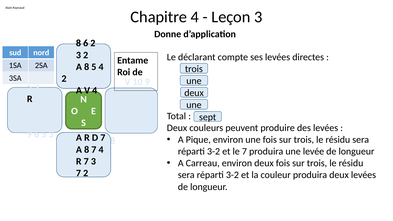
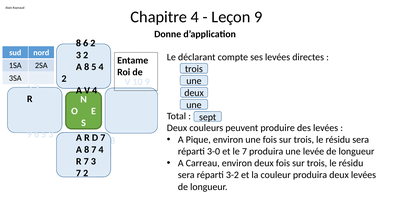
Leçon 3: 3 -> 9 (258, 17)
3-2: 3-2 -> 3-0 (214, 151)
